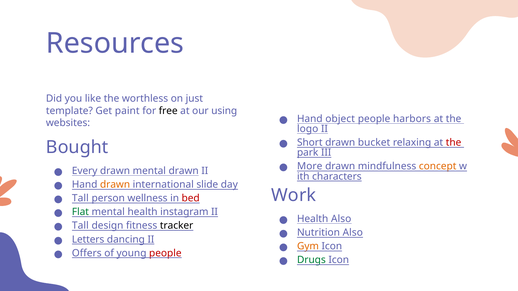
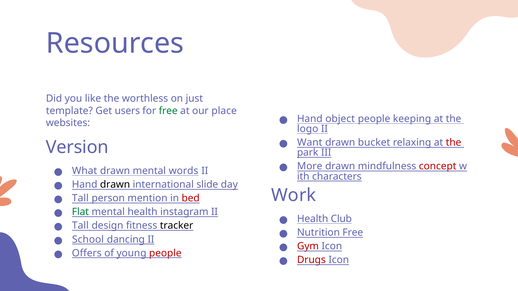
paint: paint -> users (127, 111)
free colour: black -> green (168, 111)
using: using -> place (224, 111)
harbors: harbors -> keeping (412, 119)
Short: Short -> Want (310, 143)
Bought: Bought -> Version (77, 148)
concept colour: orange -> red (438, 167)
Every: Every -> What (85, 171)
mental drawn: drawn -> words (184, 171)
drawn colour: orange -> black (115, 185)
wellness: wellness -> mention (147, 199)
Health Also: Also -> Club (341, 219)
Nutrition Also: Also -> Free (353, 233)
Letters: Letters -> School (88, 240)
Gym colour: orange -> red (308, 247)
Drugs colour: green -> red (311, 260)
